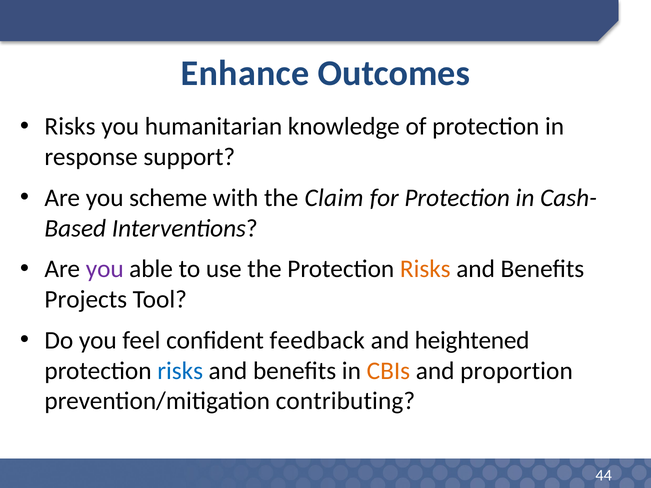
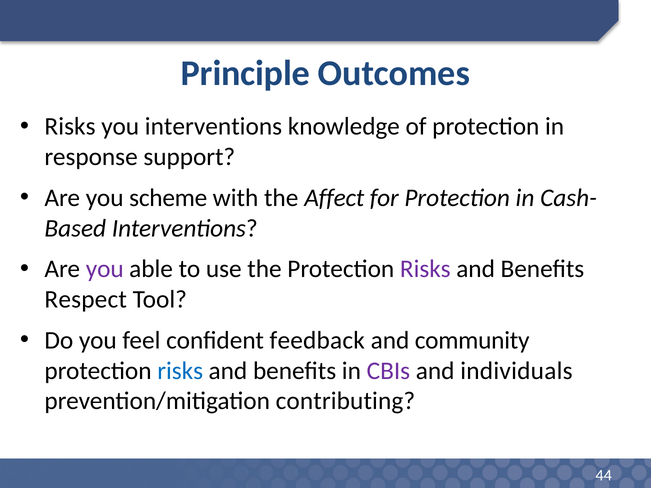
Enhance: Enhance -> Principle (245, 74)
you humanitarian: humanitarian -> interventions (213, 127)
Claim: Claim -> Affect (334, 198)
Risks colour: orange -> purple (425, 269)
Projects: Projects -> Respect (86, 300)
heightened: heightened -> community (472, 341)
CBIs colour: orange -> purple (388, 371)
proportion: proportion -> individuals (516, 371)
